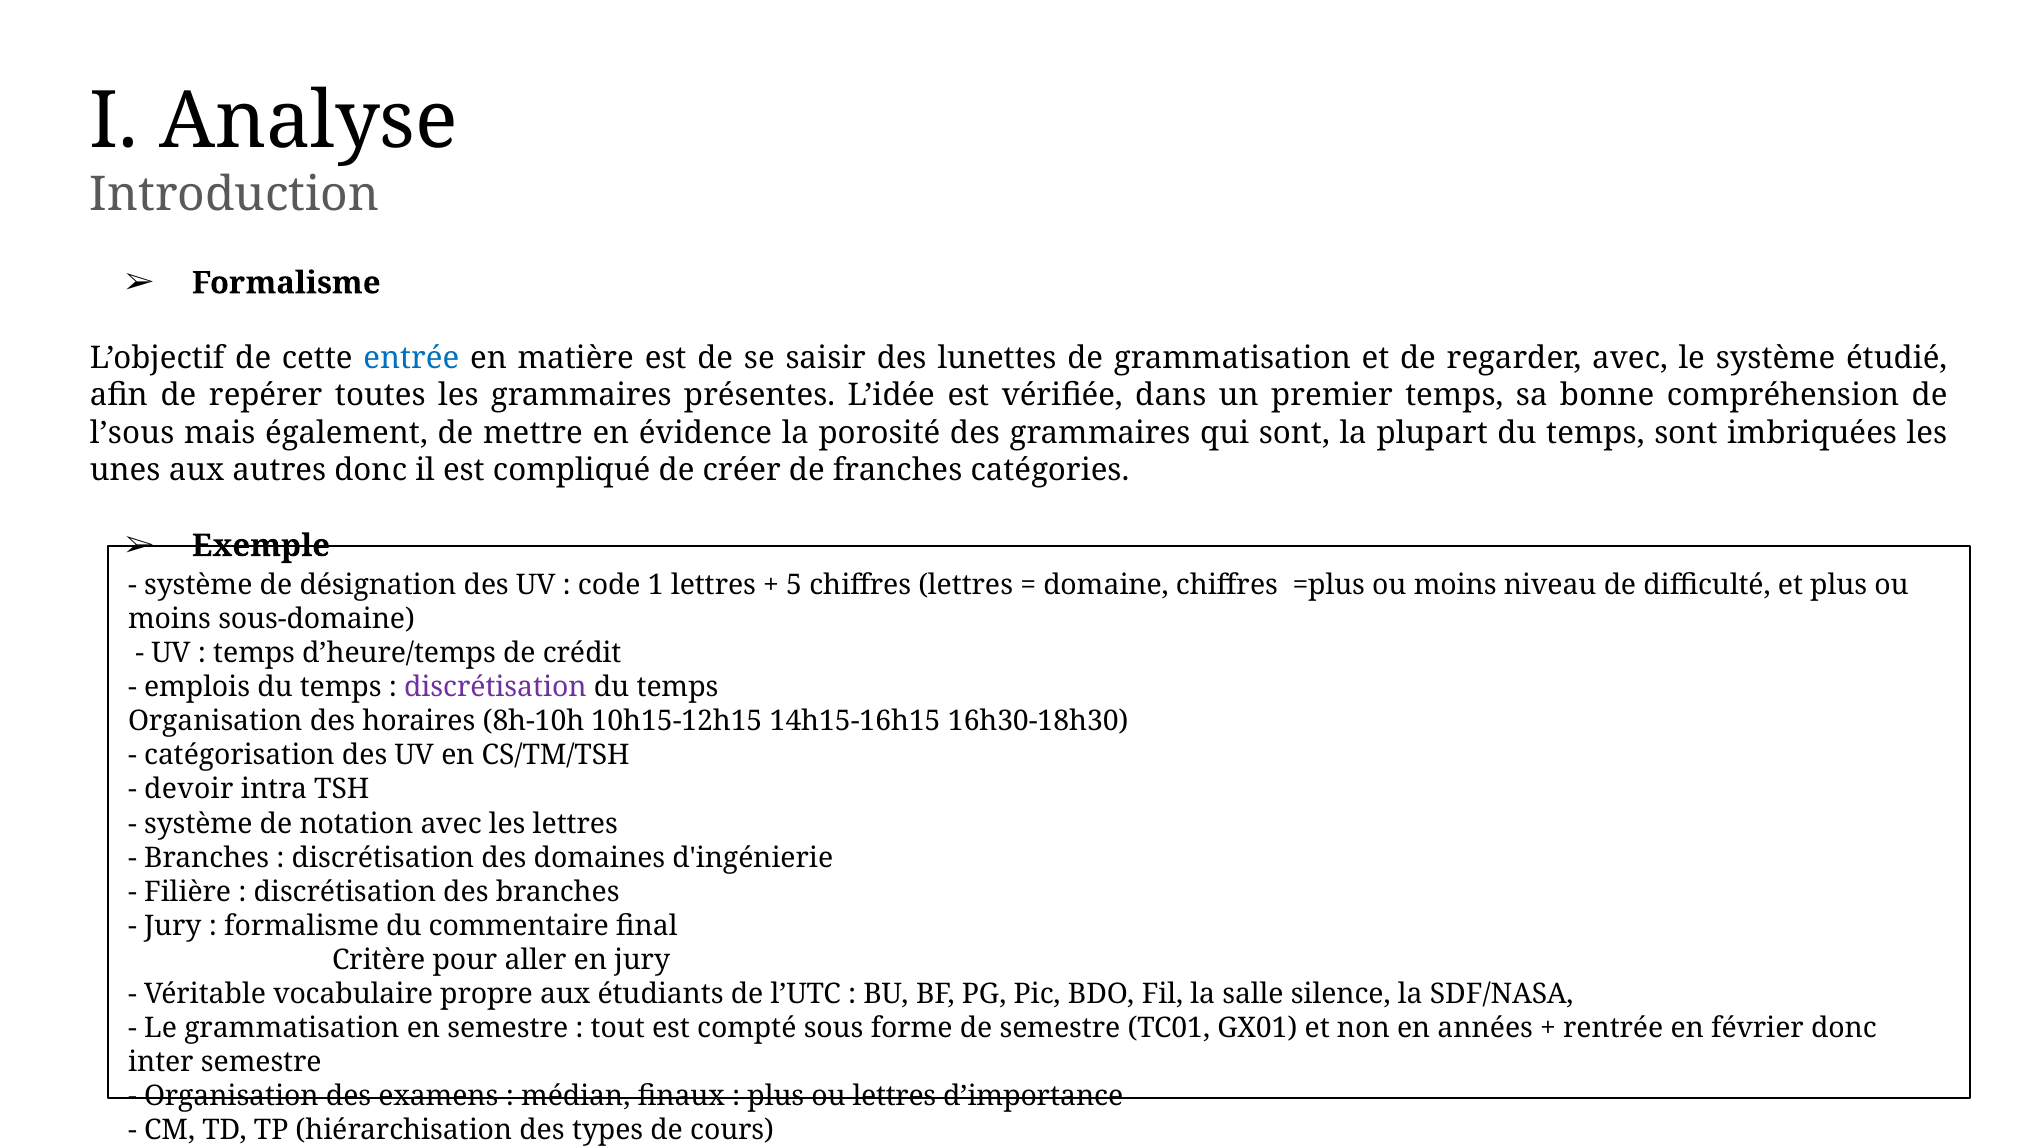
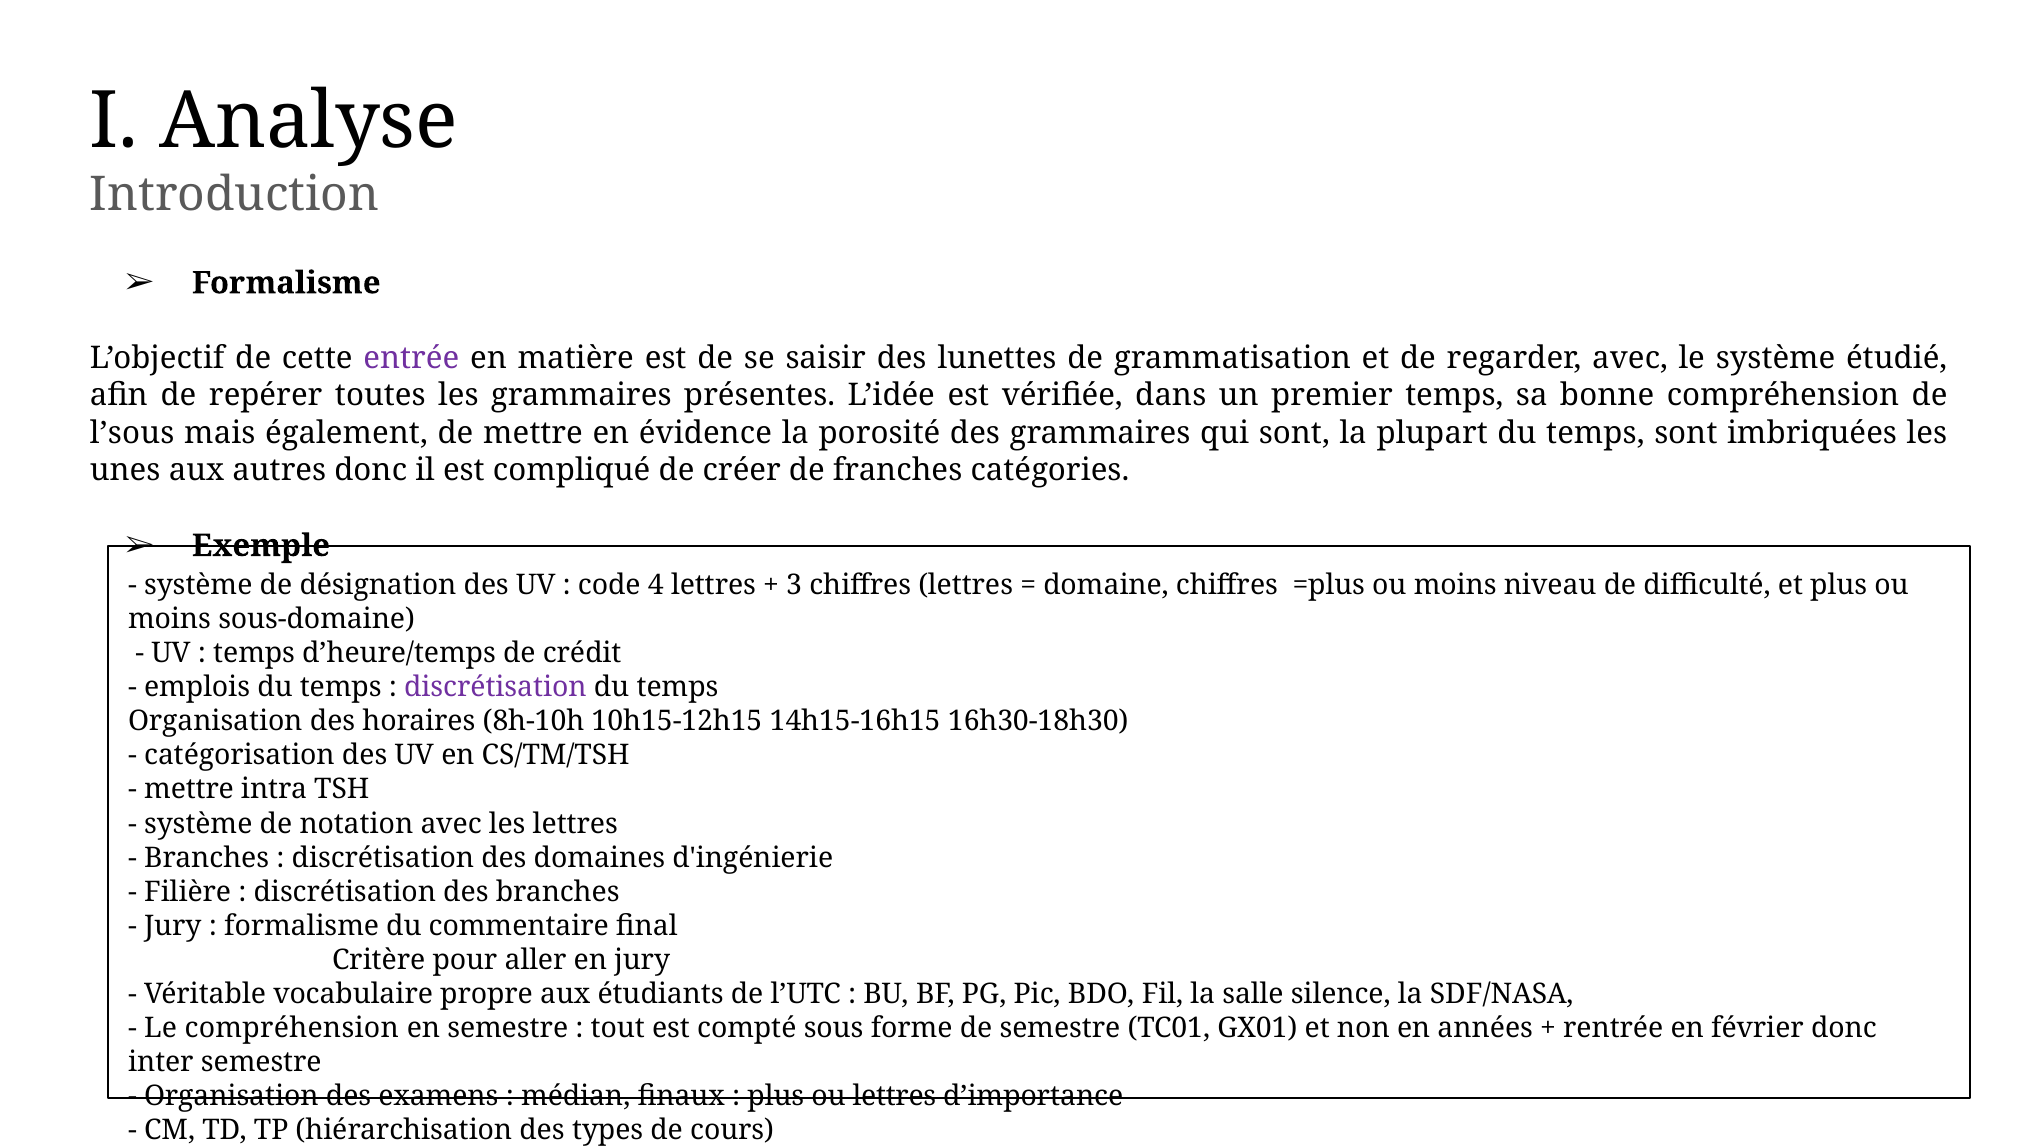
entrée colour: blue -> purple (411, 358)
1: 1 -> 4 (656, 585)
5: 5 -> 3 (794, 585)
devoir: devoir -> mettre (189, 789)
Le grammatisation: grammatisation -> compréhension (292, 1028)
